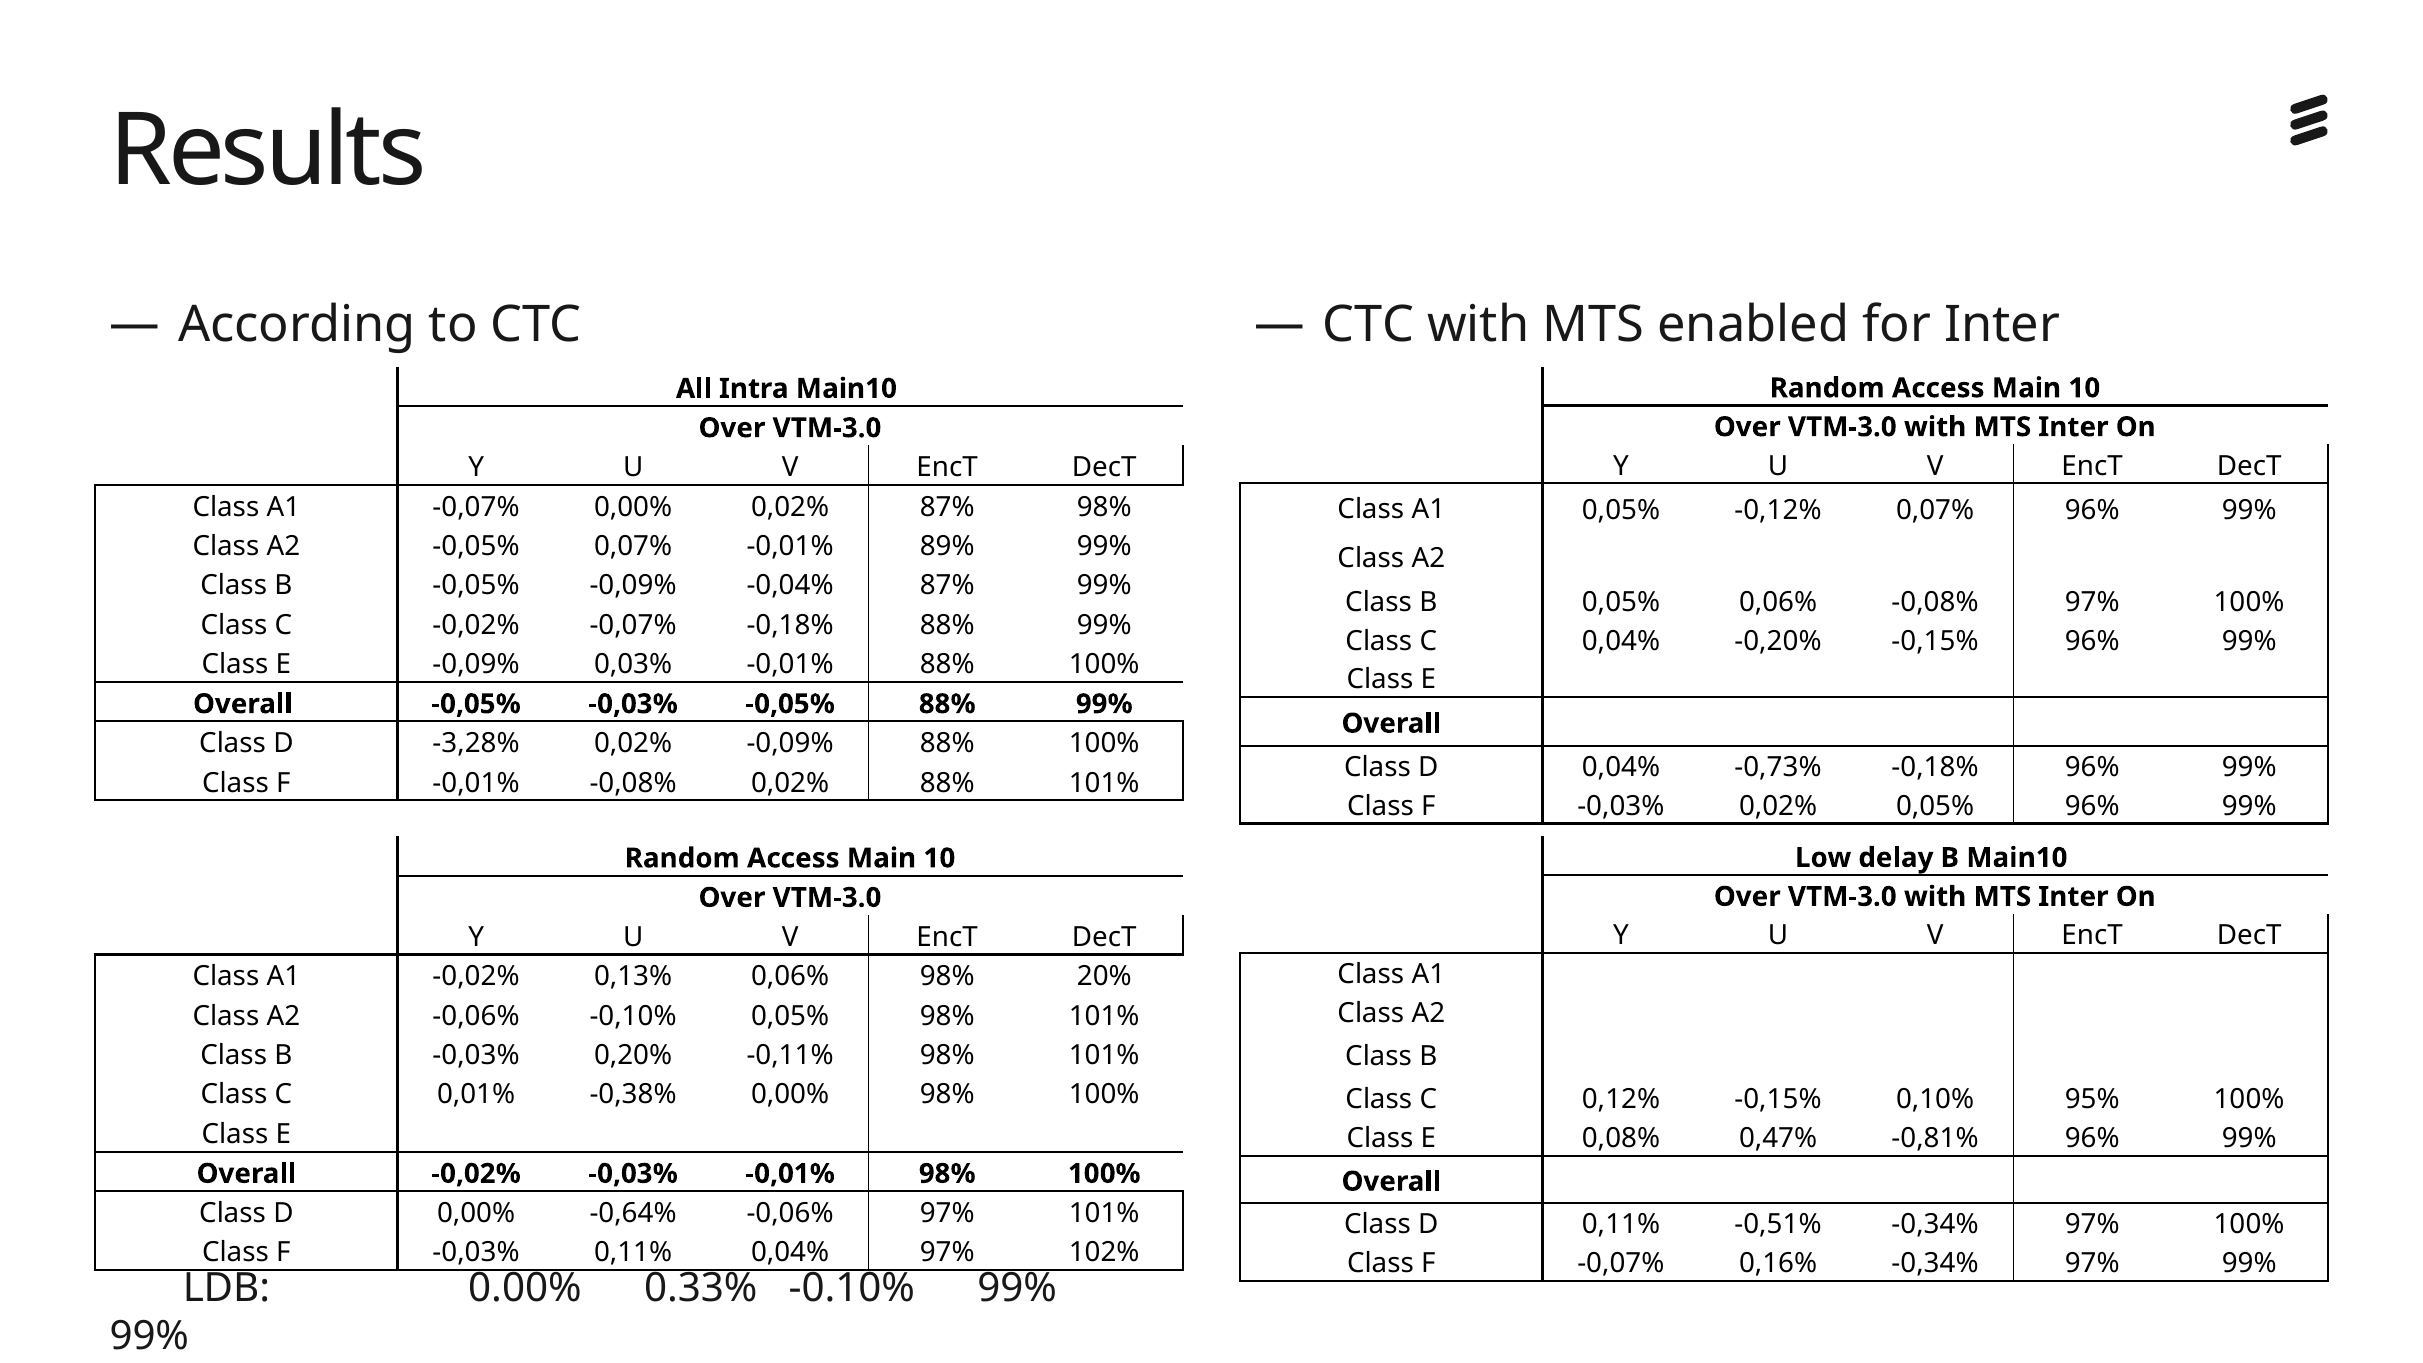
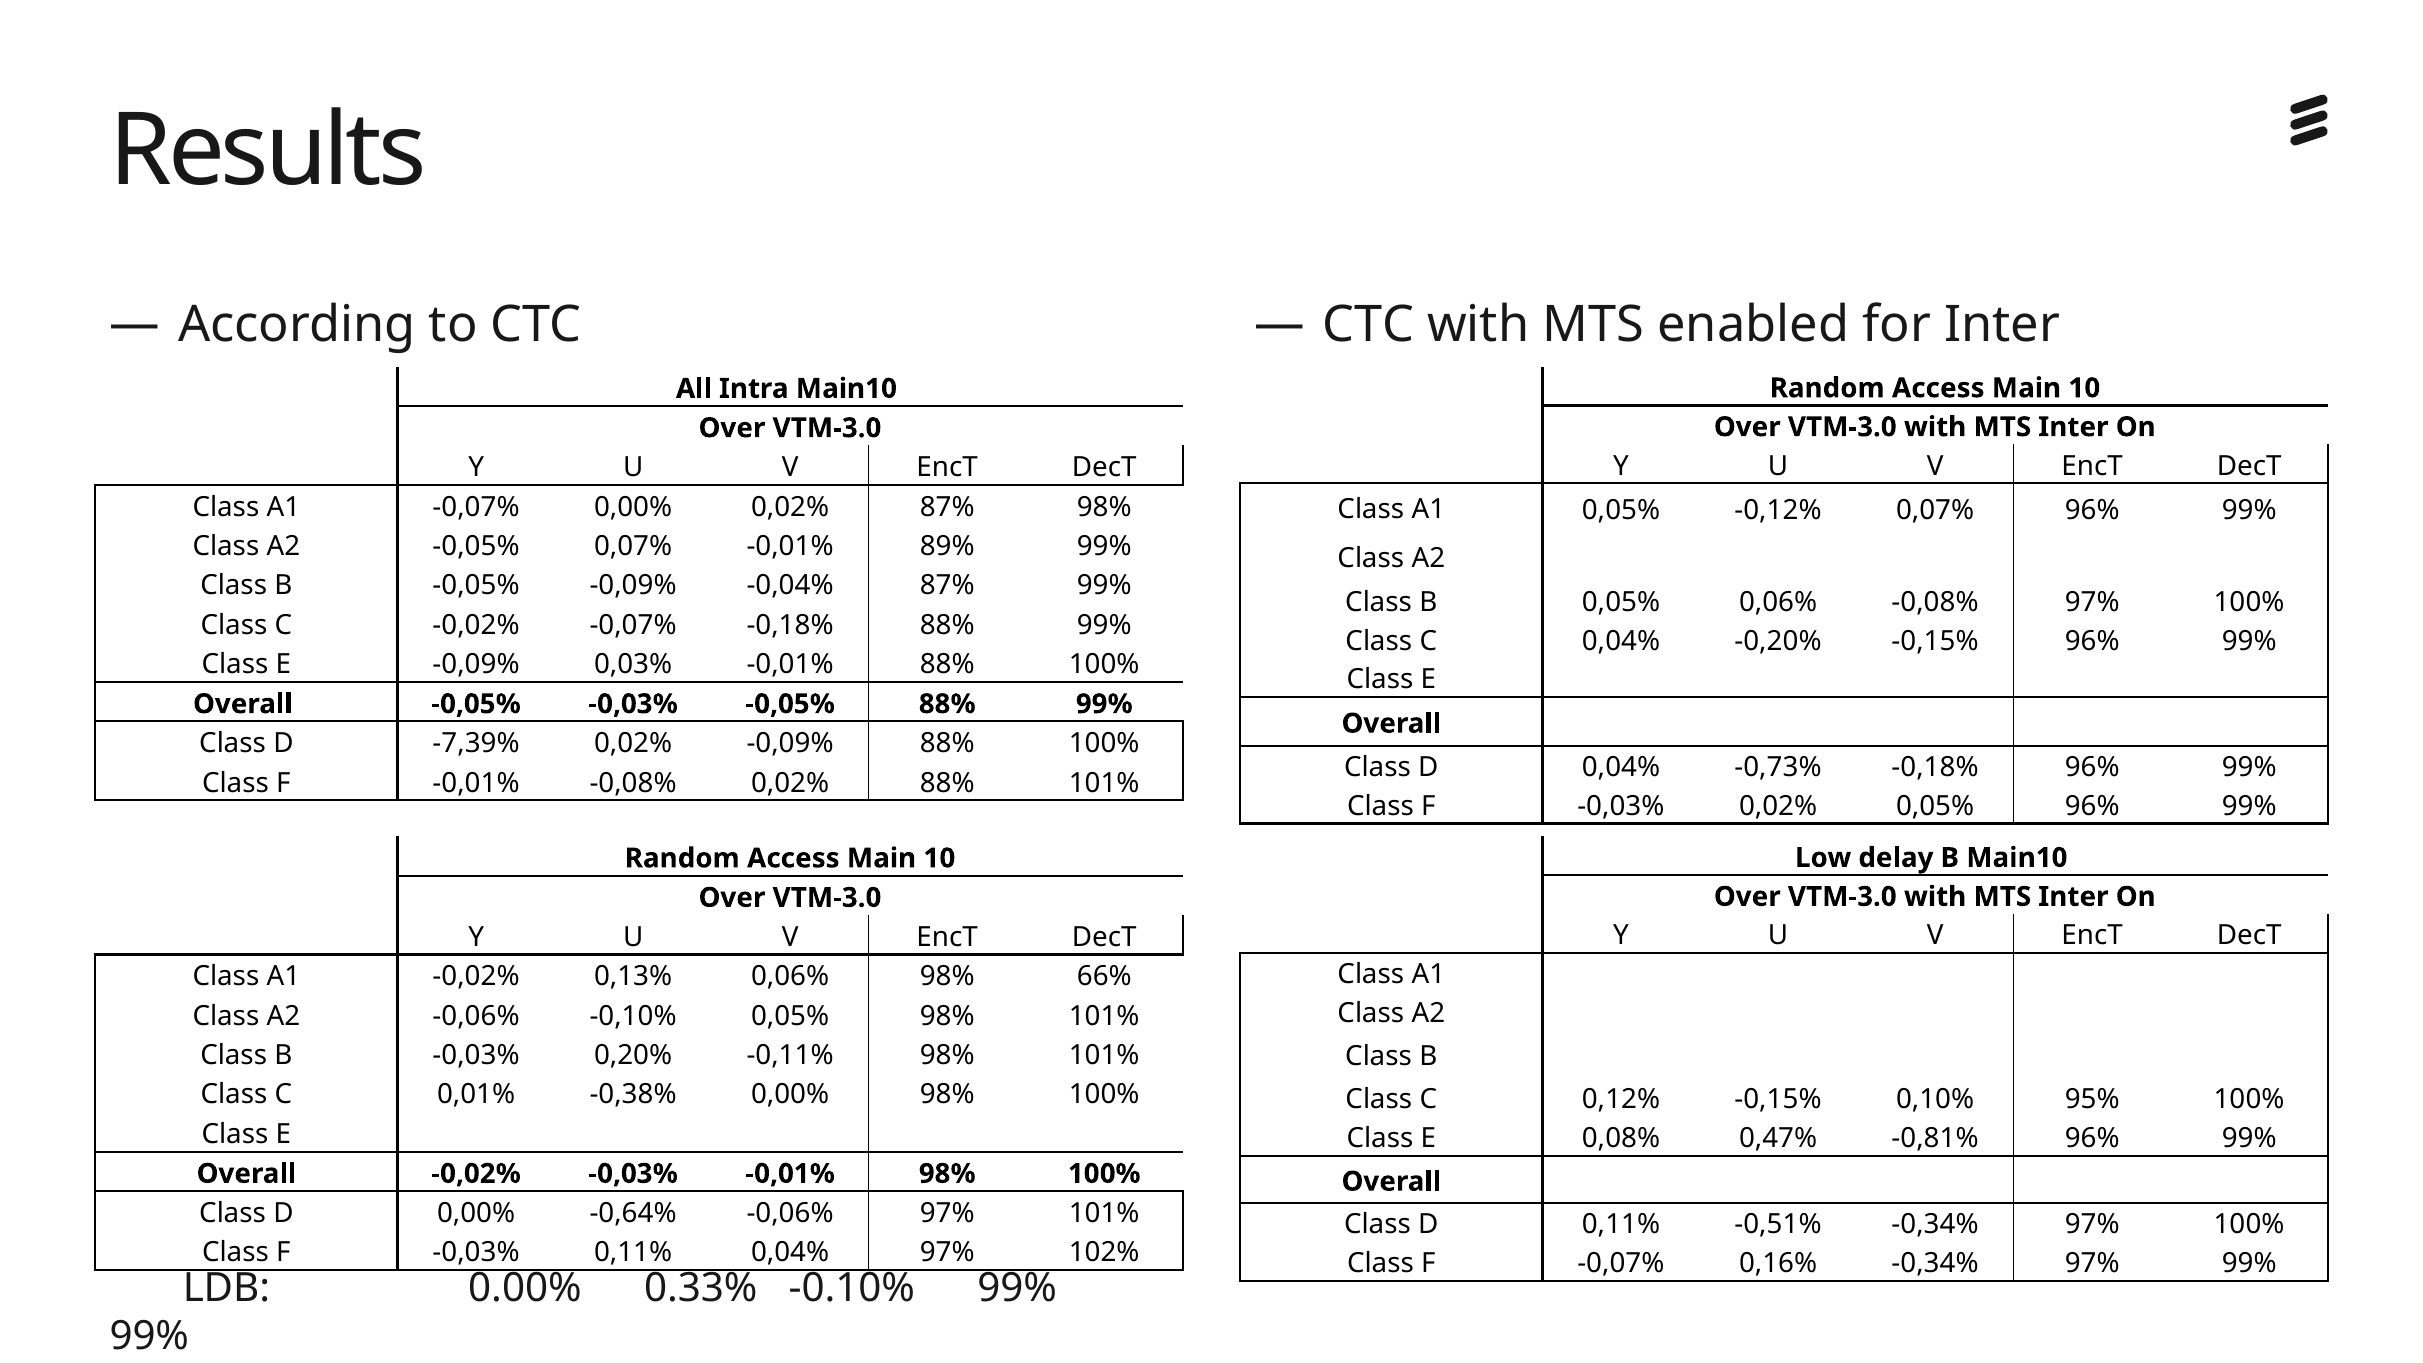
-3,28%: -3,28% -> -7,39% (476, 743)
20%: 20% -> 66% (1104, 977)
